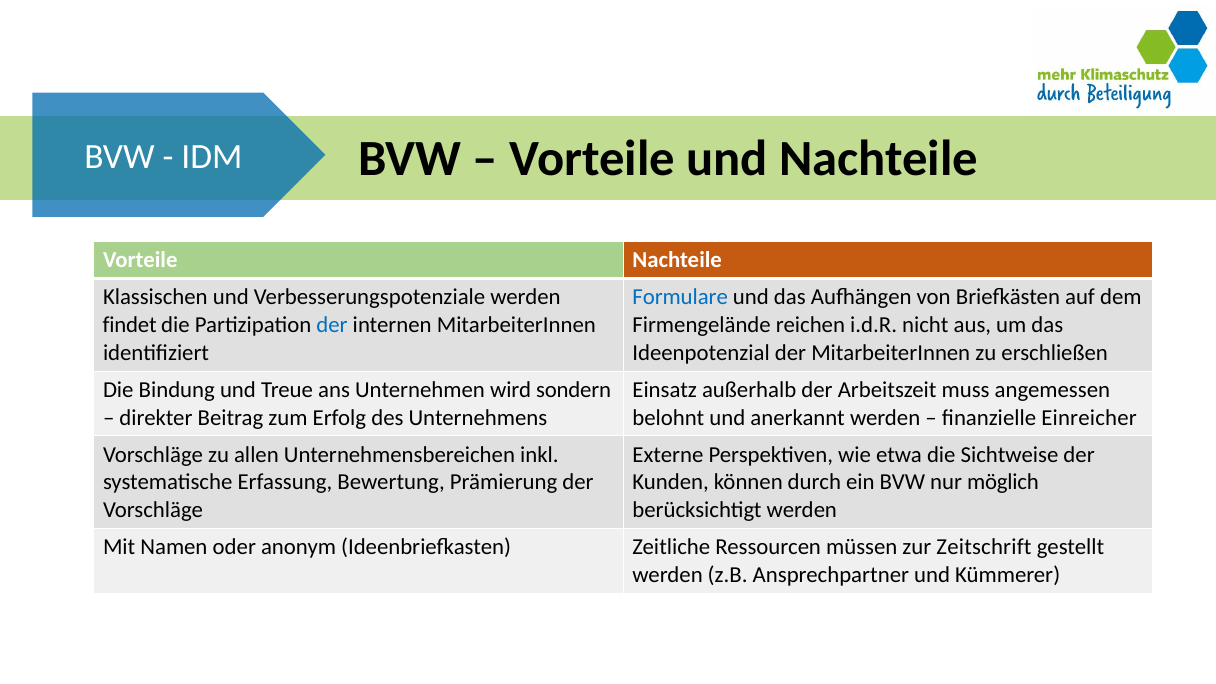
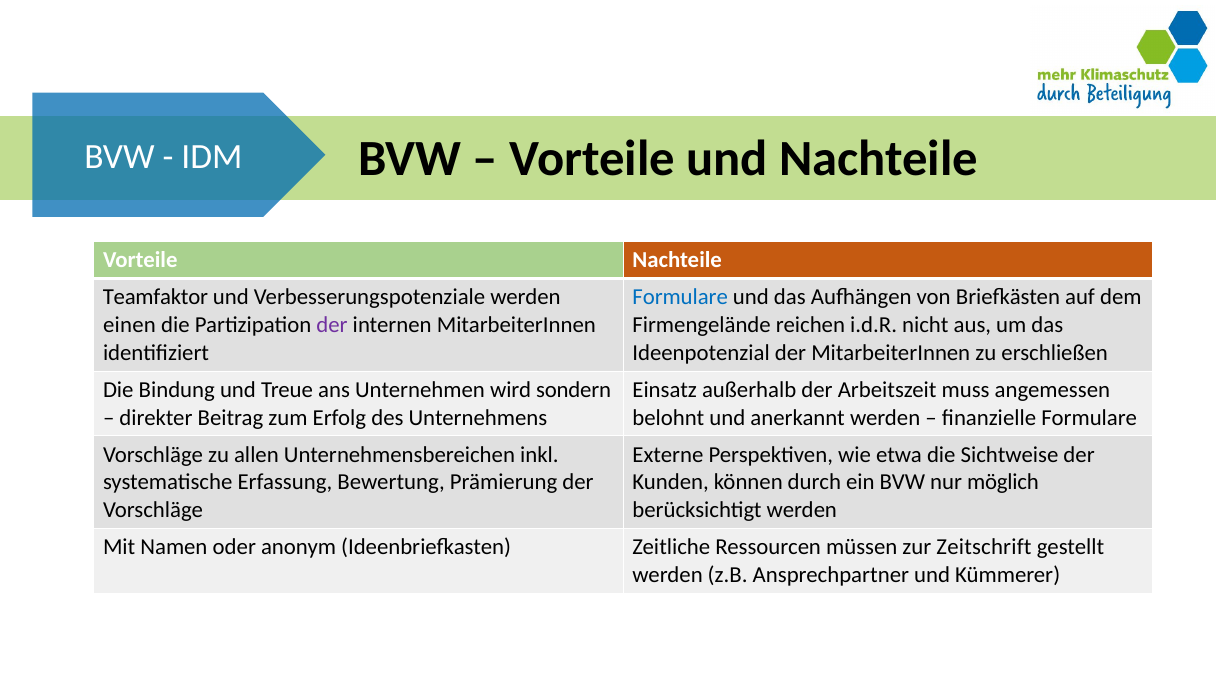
Klassischen: Klassischen -> Teamfaktor (155, 297)
findet: findet -> einen (129, 325)
der colour: blue -> purple (332, 325)
finanzielle Einreicher: Einreicher -> Formulare (1089, 418)
